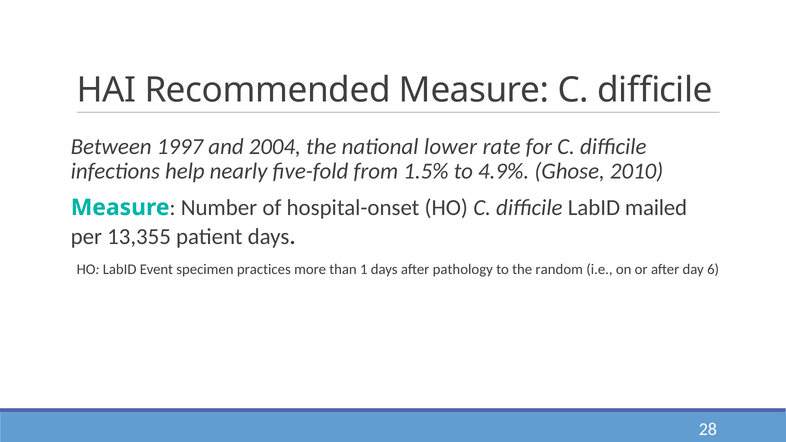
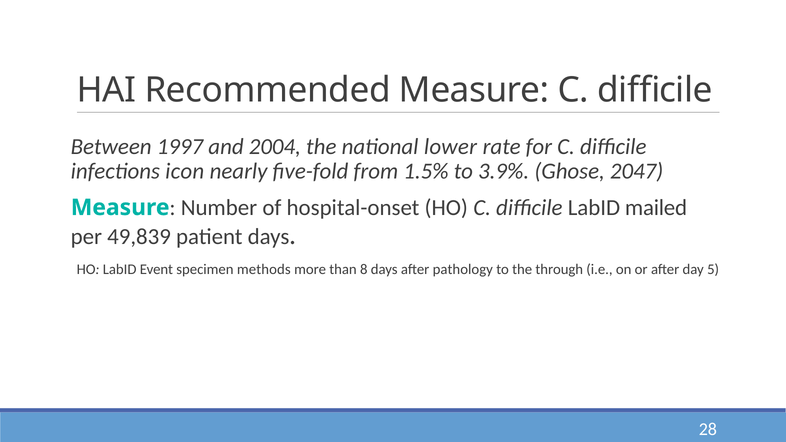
help: help -> icon (185, 171)
4.9%: 4.9% -> 3.9% (504, 171)
2010: 2010 -> 2047 (637, 171)
13,355: 13,355 -> 49,839 (139, 237)
practices: practices -> methods (264, 269)
1: 1 -> 8 (364, 269)
random: random -> through (559, 269)
6: 6 -> 5 (713, 269)
